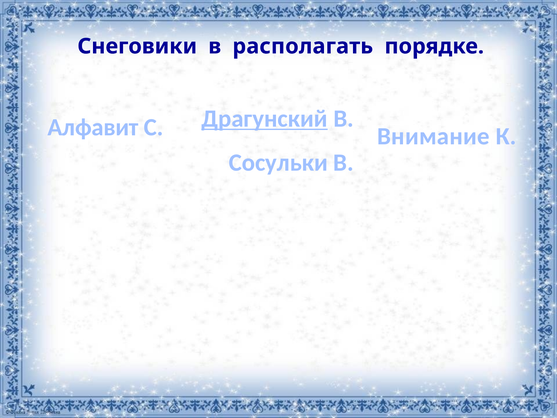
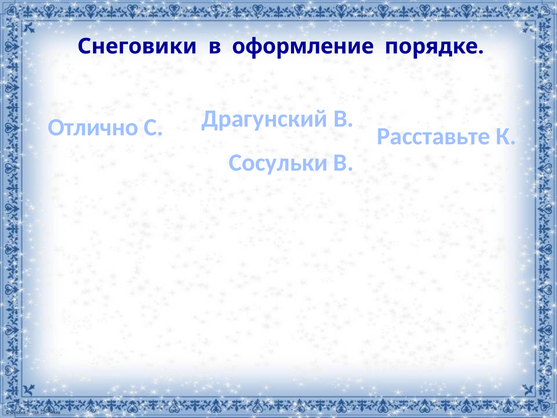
располагать: располагать -> оформление (303, 46)
Алфавит: Алфавит -> Отлично (93, 127)
Драгунский underline: present -> none (265, 119)
Внимание: Внимание -> Расставьте (434, 136)
